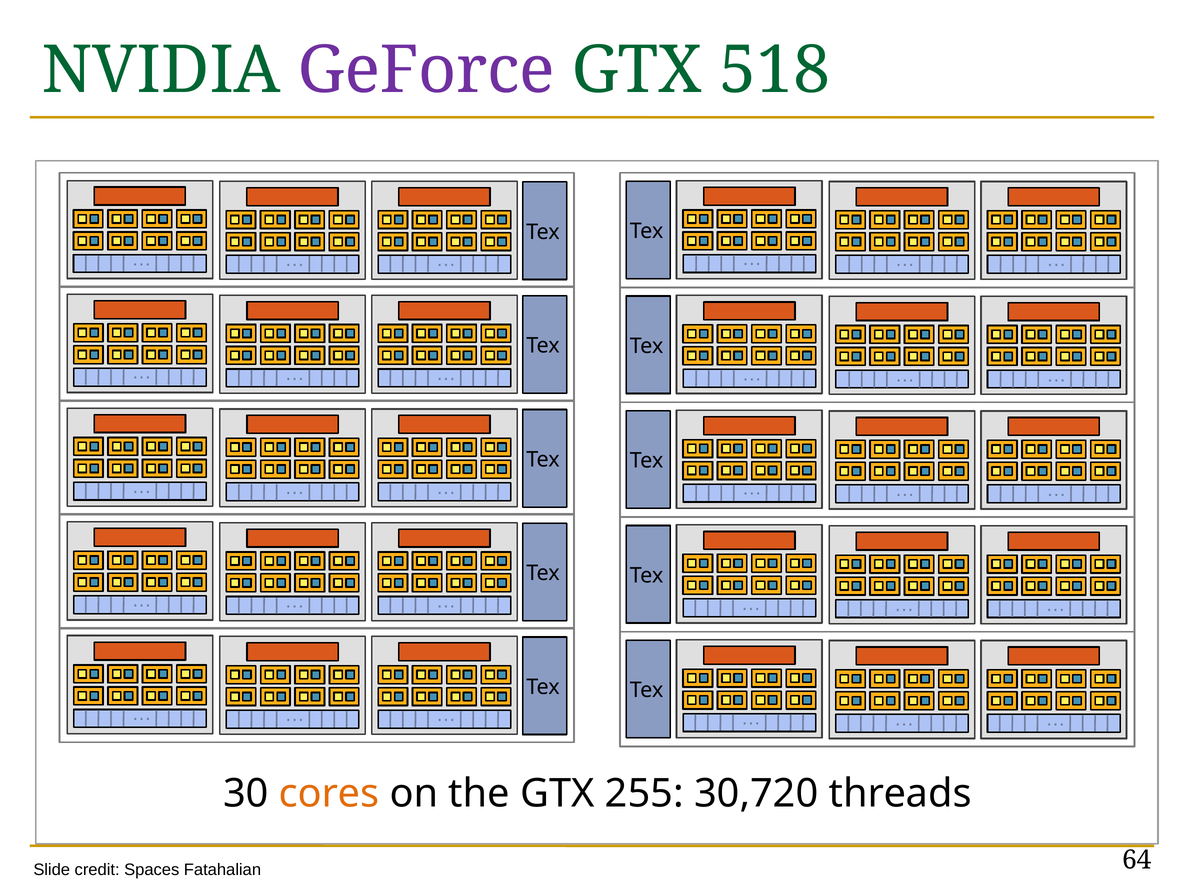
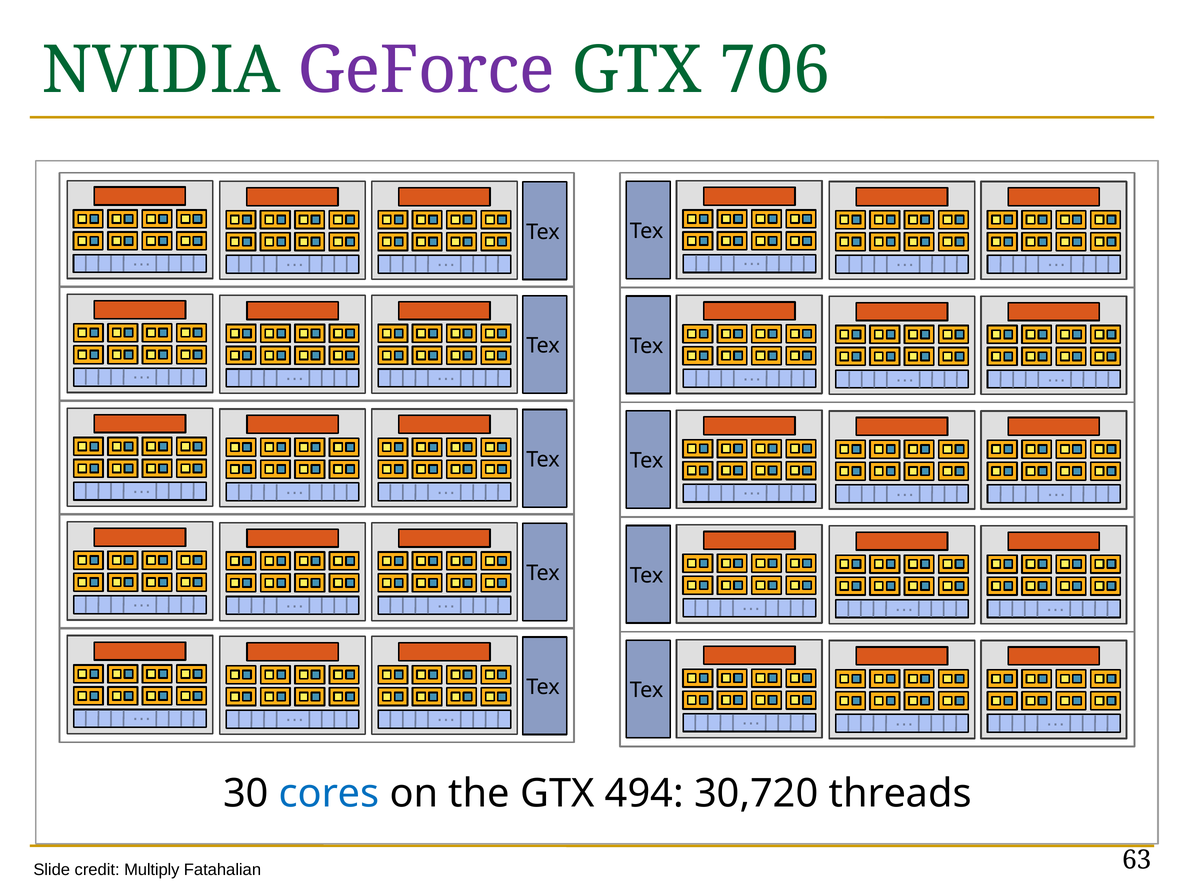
518: 518 -> 706 (775, 70)
cores colour: orange -> blue (329, 794)
255: 255 -> 494 (644, 794)
Spaces: Spaces -> Multiply (152, 870)
64: 64 -> 63 (1137, 860)
